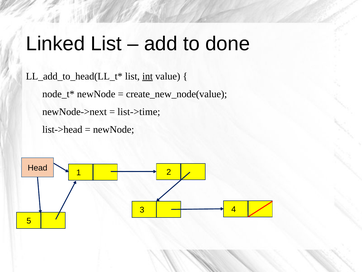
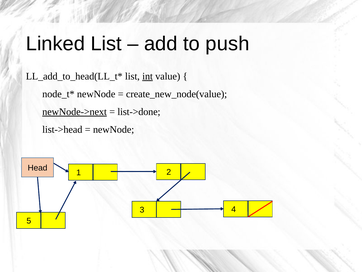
done: done -> push (228, 44)
newNode->next underline: none -> present (75, 112)
list->time: list->time -> list->done (139, 112)
